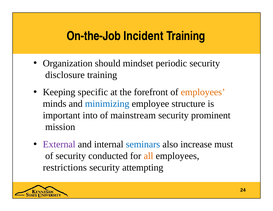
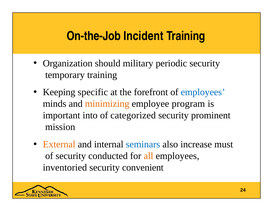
mindset: mindset -> military (138, 63)
disclosure: disclosure -> temporary (65, 75)
employees colour: orange -> blue (203, 92)
minimizing colour: blue -> orange (107, 104)
structure: structure -> program (188, 104)
mainstream: mainstream -> categorized (133, 115)
External colour: purple -> orange (59, 144)
restrictions: restrictions -> inventoried (65, 168)
attempting: attempting -> convenient (143, 168)
